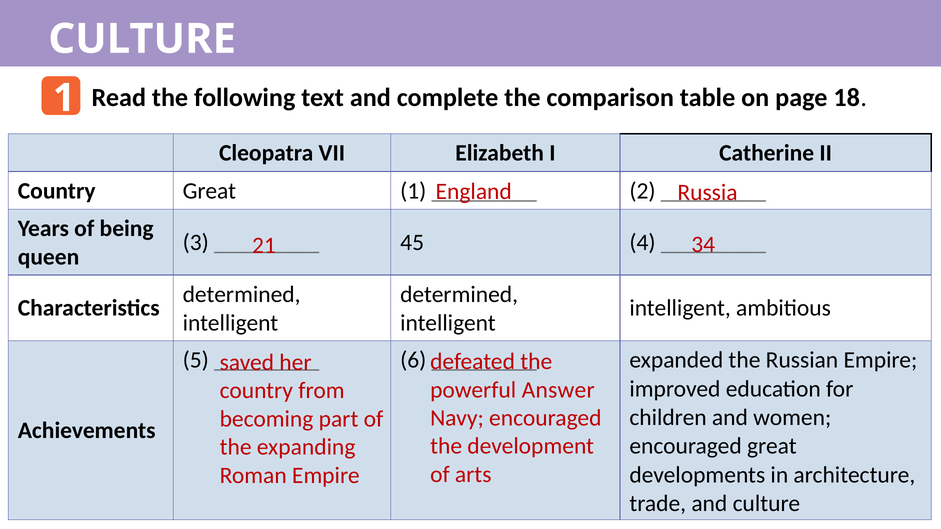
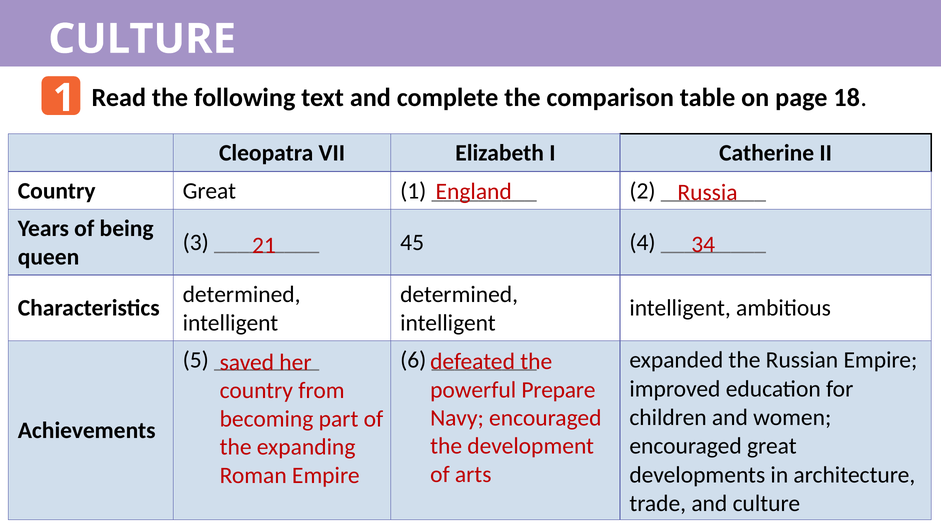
Answer: Answer -> Prepare (558, 390)
